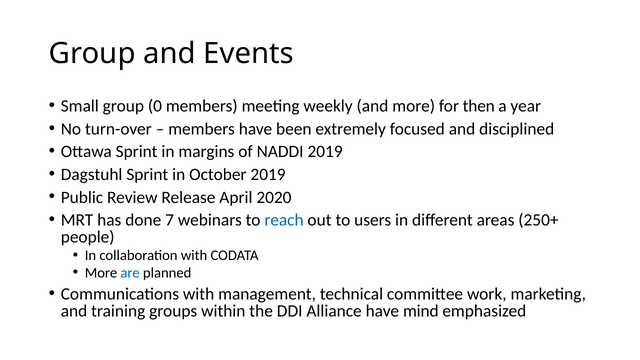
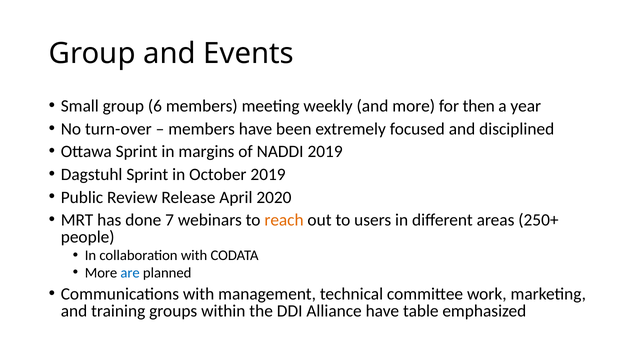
0: 0 -> 6 (155, 106)
reach colour: blue -> orange (284, 220)
mind: mind -> table (421, 311)
